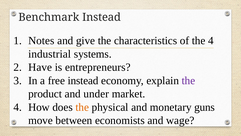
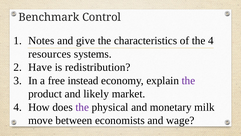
Benchmark Instead: Instead -> Control (102, 17)
industrial: industrial -> resources (50, 54)
entrepreneurs: entrepreneurs -> redistribution (98, 67)
under: under -> likely (96, 94)
the colour: orange -> purple (82, 107)
guns: guns -> milk (204, 107)
